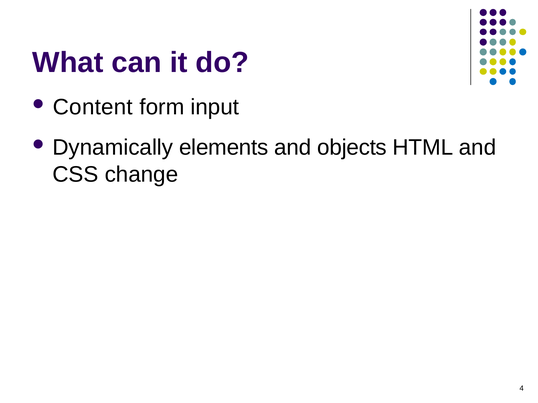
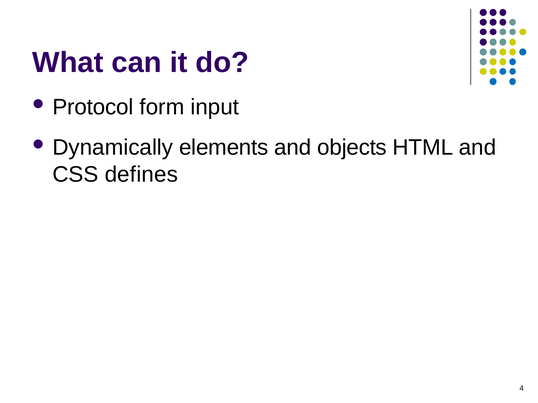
Content: Content -> Protocol (93, 107)
change: change -> defines (141, 175)
